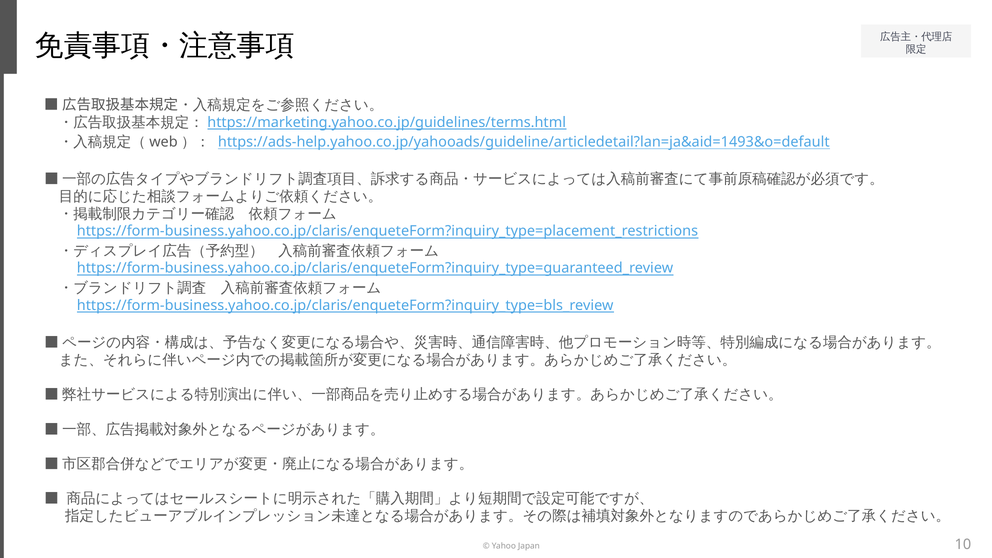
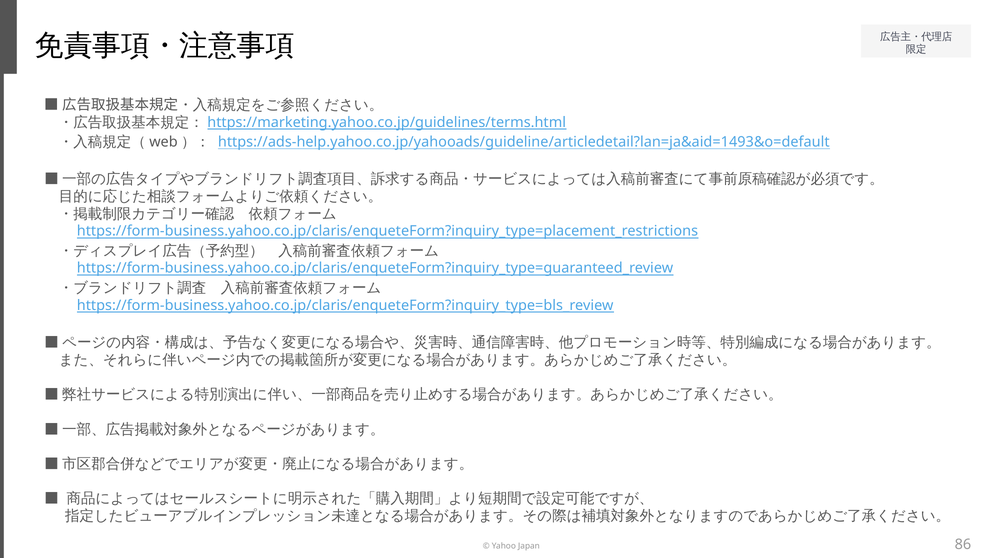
10: 10 -> 86 (963, 544)
